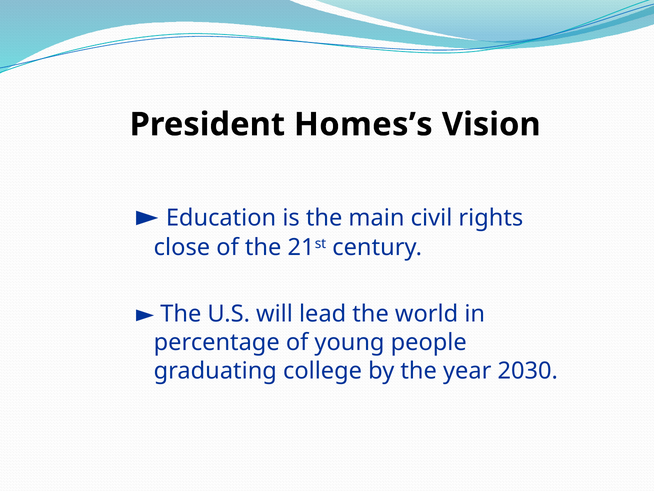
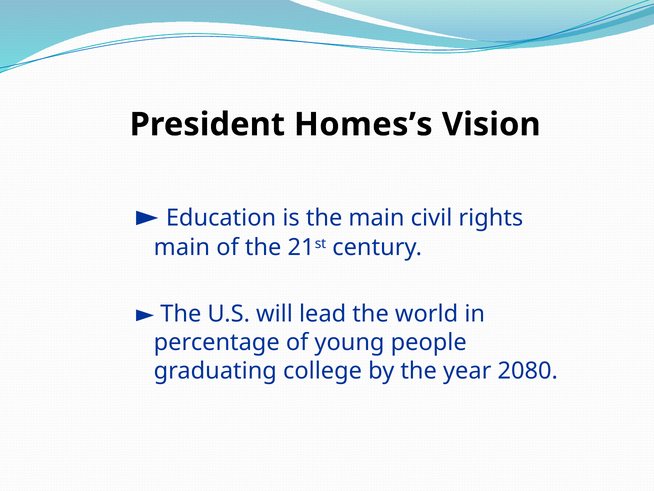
close: close -> main (182, 247)
2030: 2030 -> 2080 (528, 370)
